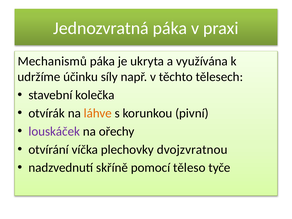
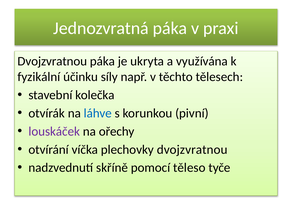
Mechanismů: Mechanismů -> Dvojzvratnou (52, 61)
udržíme: udržíme -> fyzikální (39, 77)
láhve colour: orange -> blue (98, 113)
